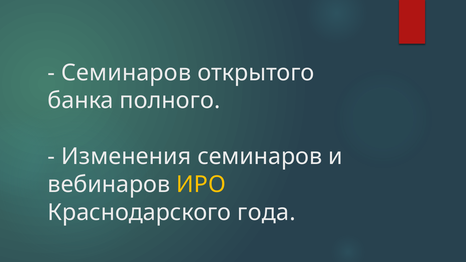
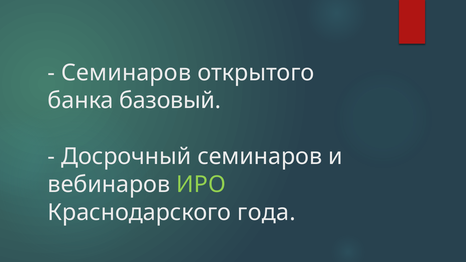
полного: полного -> базовый (170, 101)
Изменения: Изменения -> Досрочный (126, 157)
ИРО colour: yellow -> light green (201, 185)
